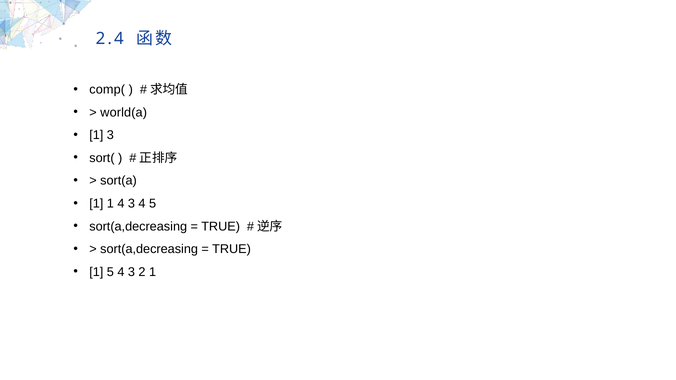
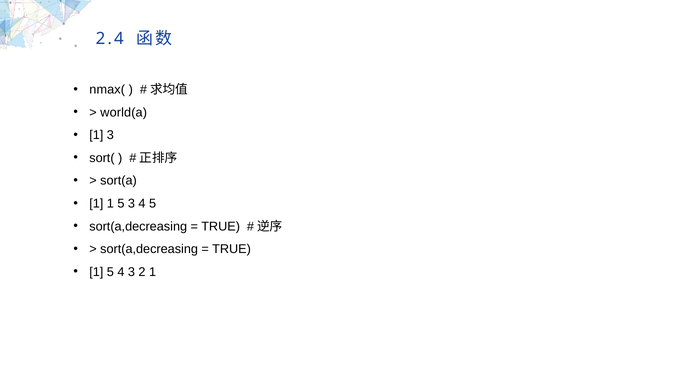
comp(: comp( -> nmax( (107, 90)
1 1 4: 4 -> 5 (121, 204)
